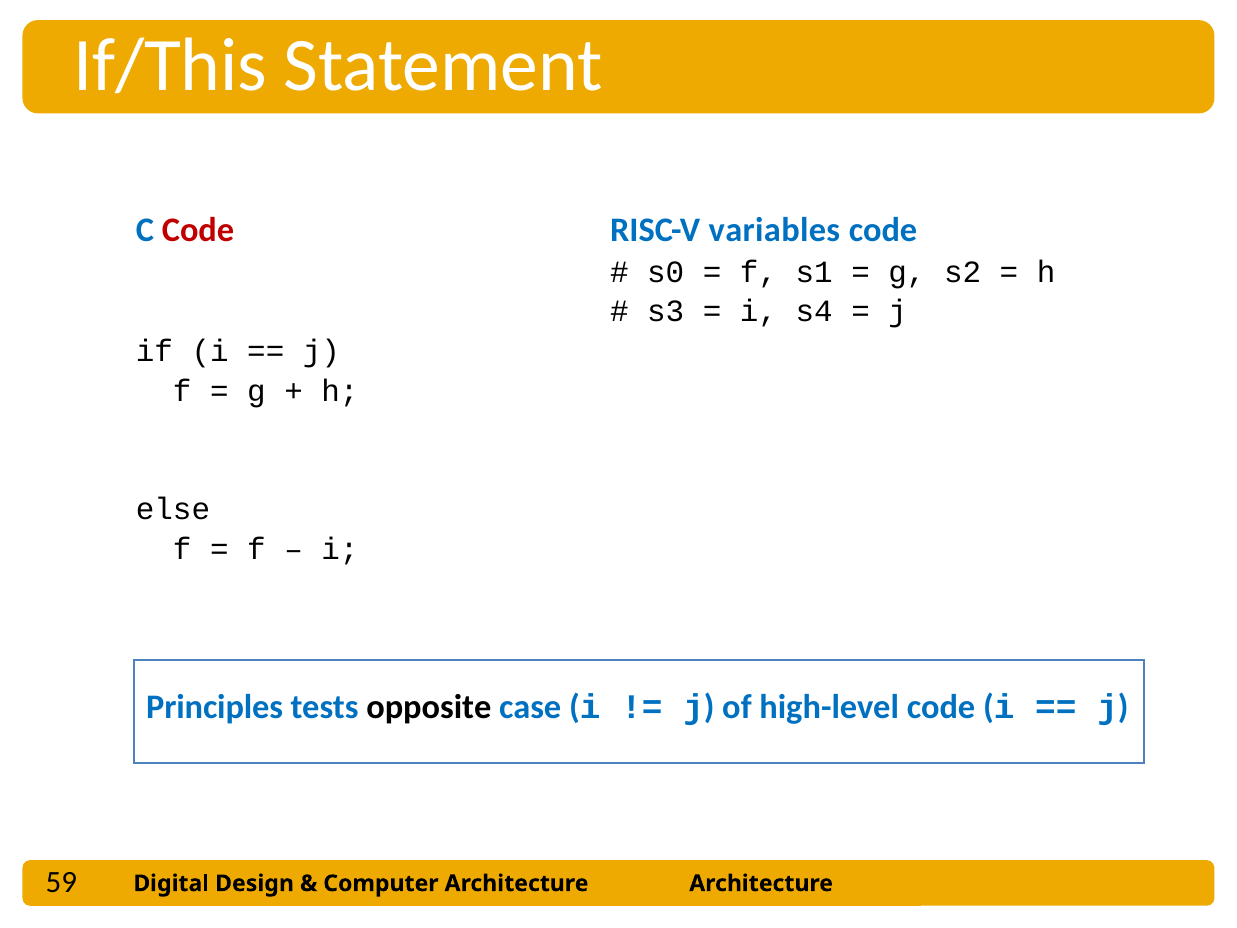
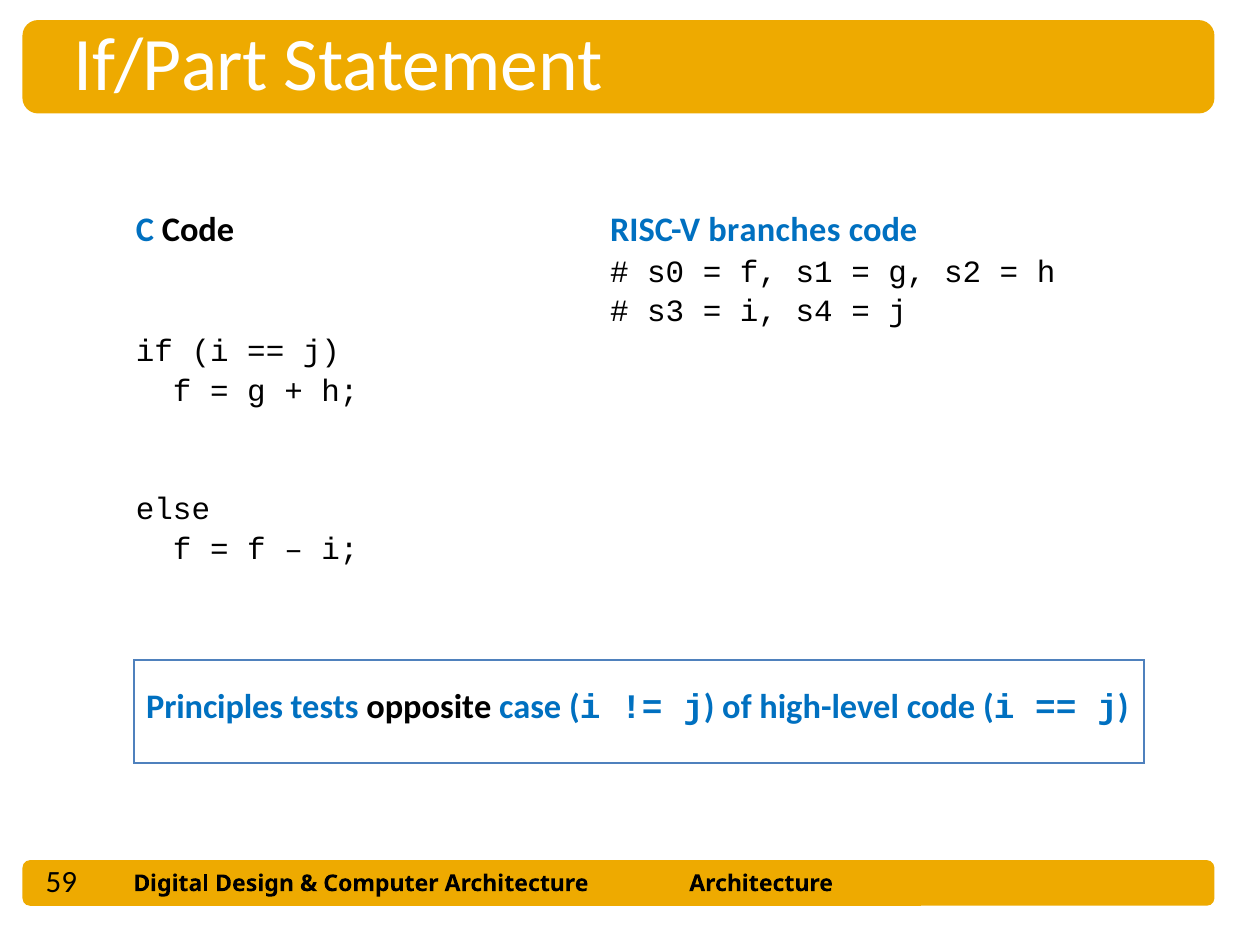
If/This: If/This -> If/Part (171, 66)
Code colour: red -> black (198, 231)
variables: variables -> branches (774, 231)
